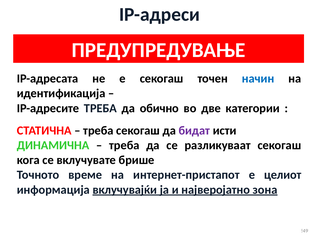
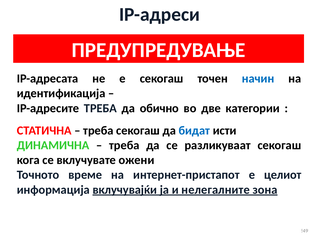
бидат colour: purple -> blue (194, 130)
брише: брише -> ожени (137, 160)
најверојатно: најверојатно -> нелегалните (216, 190)
